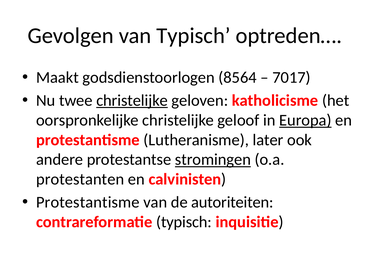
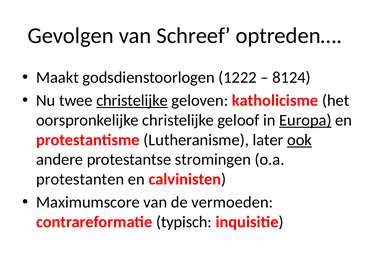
van Typisch: Typisch -> Schreef (194, 36)
8564: 8564 -> 1222 (238, 78)
7017: 7017 -> 8124 (292, 78)
ook underline: none -> present (300, 140)
stromingen underline: present -> none (213, 160)
Protestantisme: Protestantisme -> Maximumscore (88, 203)
autoriteiten: autoriteiten -> vermoeden (232, 203)
